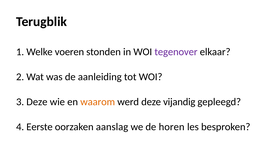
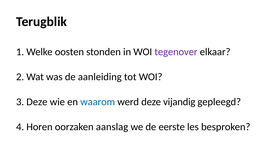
voeren: voeren -> oosten (69, 52)
waarom colour: orange -> blue (98, 102)
Eerste: Eerste -> Horen (39, 127)
horen: horen -> eerste (172, 127)
